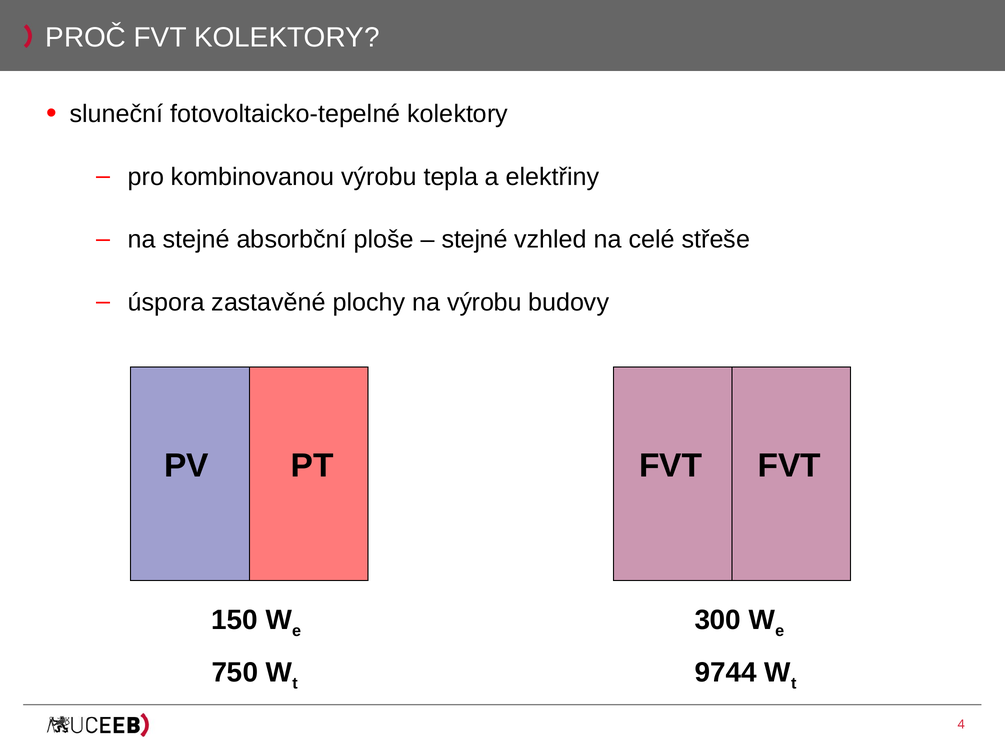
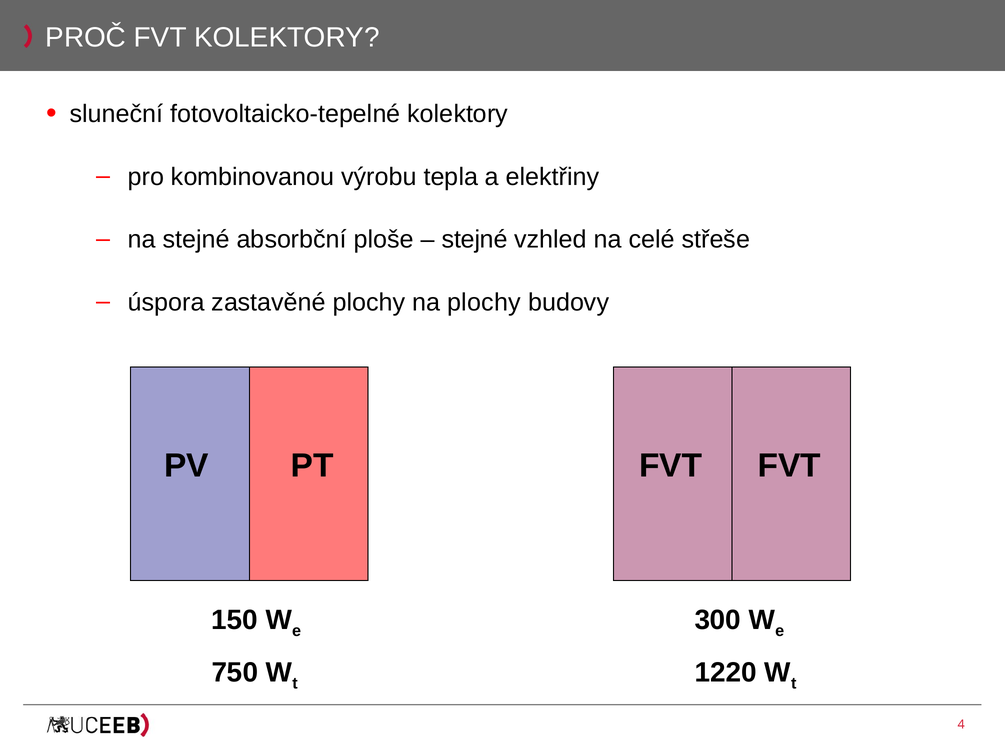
na výrobu: výrobu -> plochy (484, 303)
9744: 9744 -> 1220 (726, 673)
